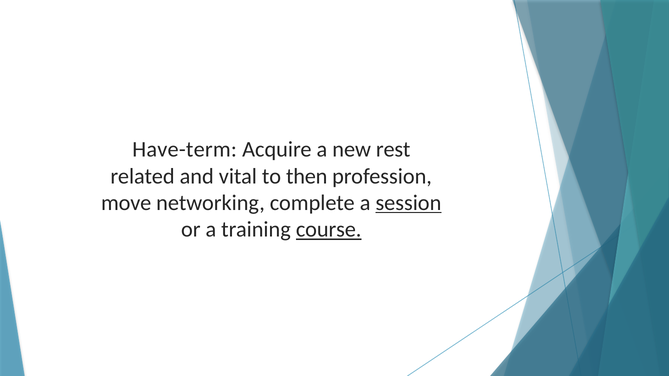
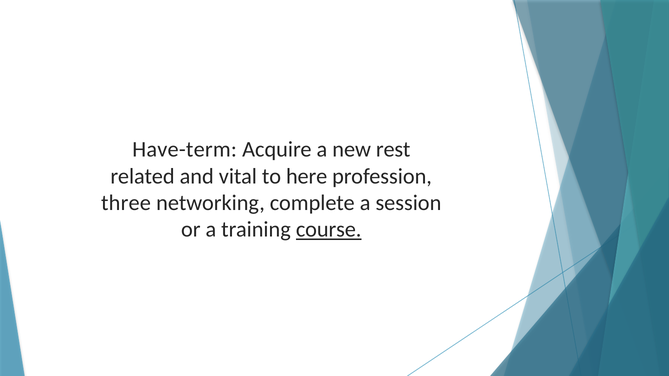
then: then -> here (307, 176)
move: move -> three (126, 203)
session underline: present -> none (408, 203)
